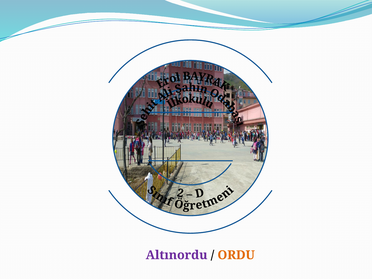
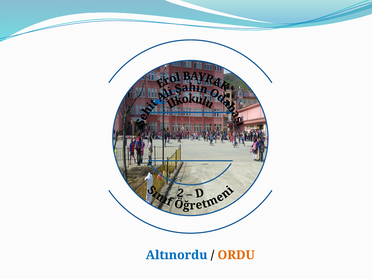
Altınordu colour: purple -> blue (177, 255)
